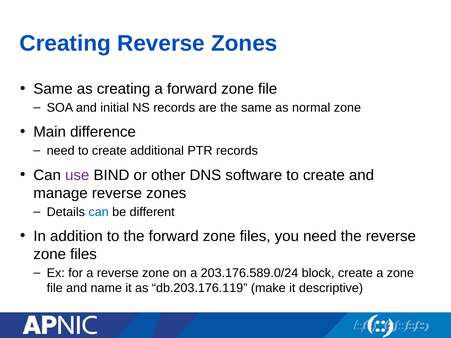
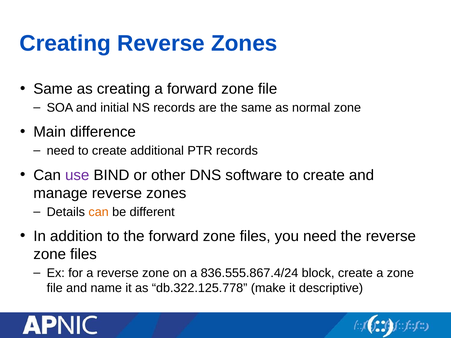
can colour: blue -> orange (99, 212)
203.176.589.0/24: 203.176.589.0/24 -> 836.555.867.4/24 (249, 273)
db.203.176.119: db.203.176.119 -> db.322.125.778 (200, 288)
